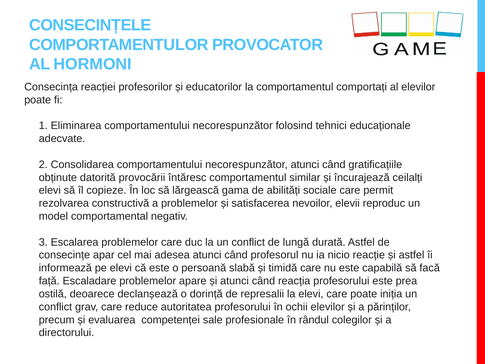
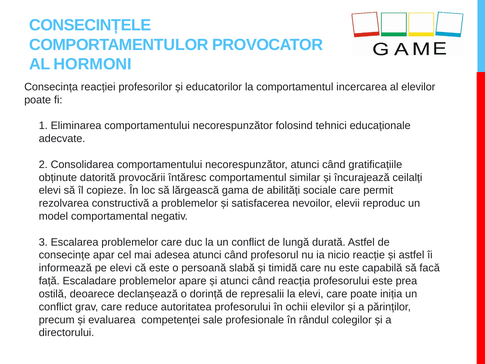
comportați: comportați -> incercarea (362, 87)
